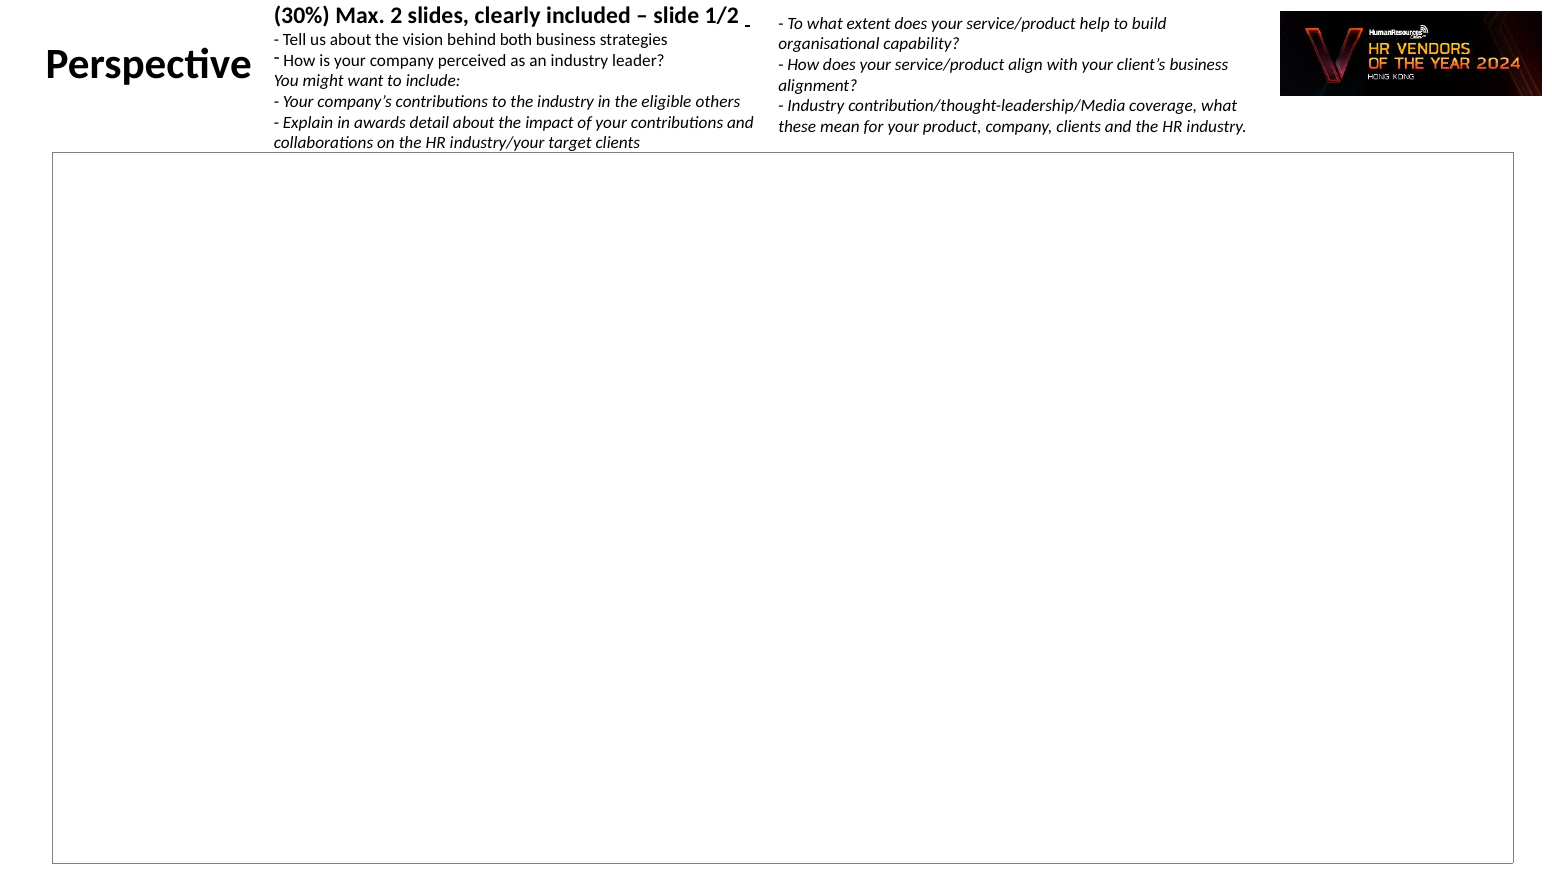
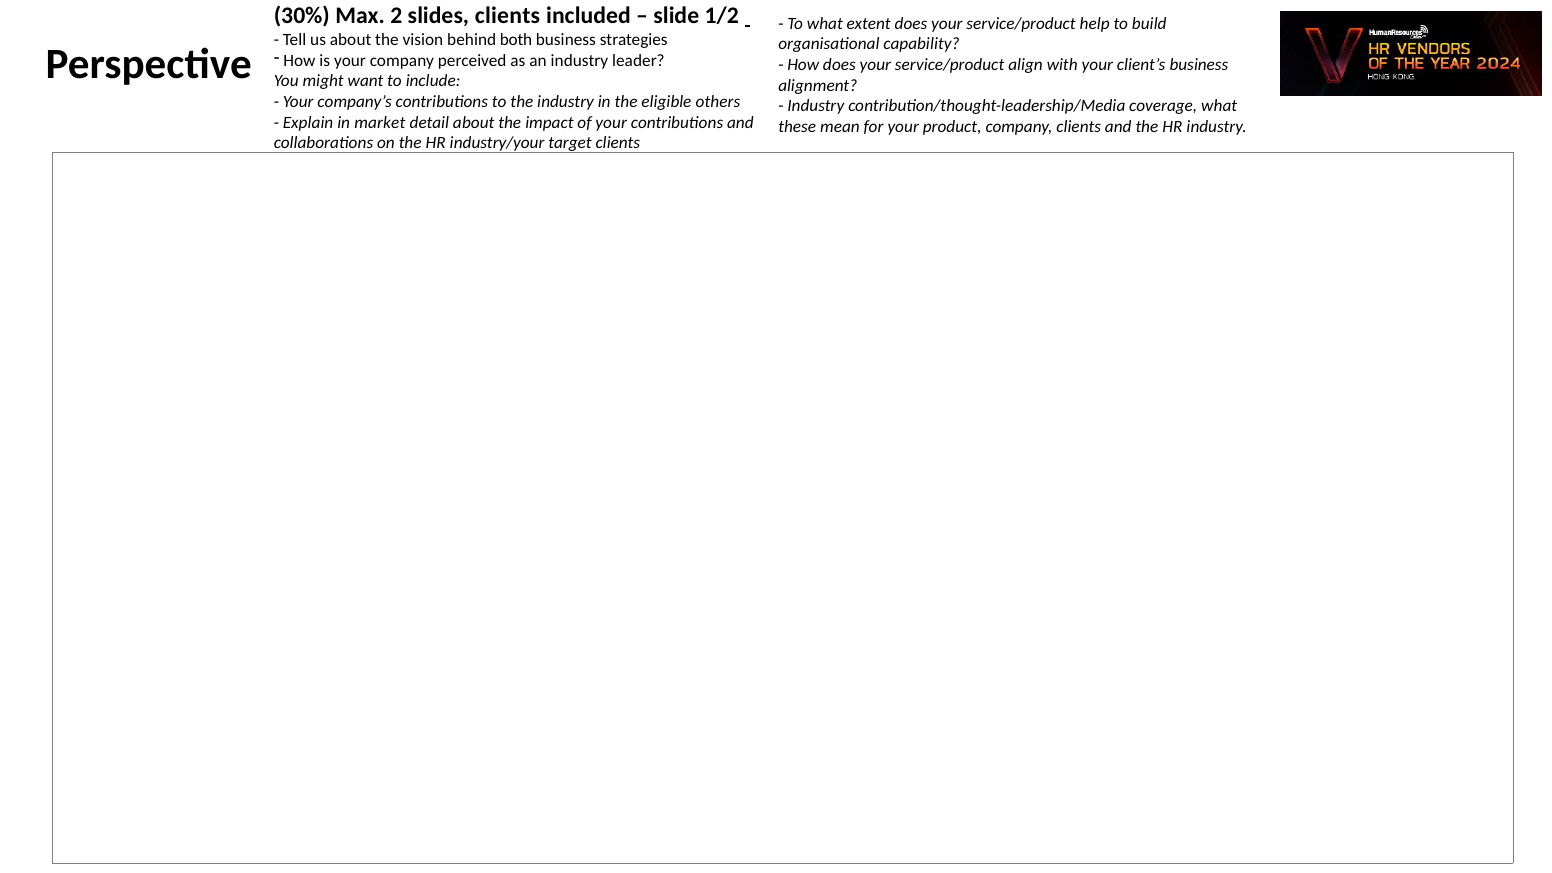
slides clearly: clearly -> clients (508, 16)
awards: awards -> market (380, 122)
